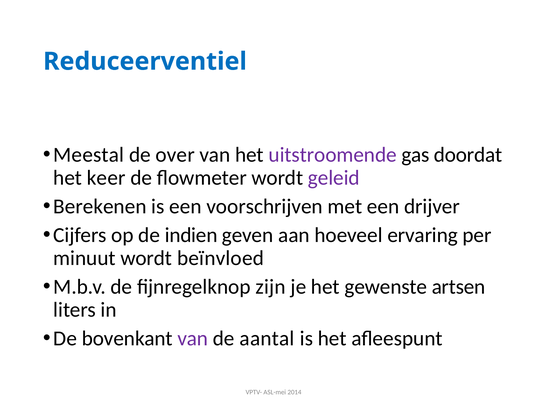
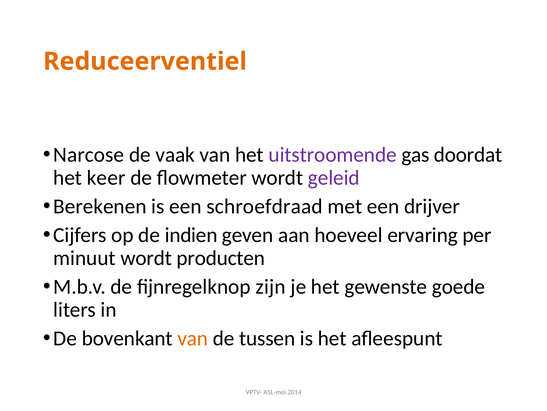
Reduceerventiel colour: blue -> orange (145, 61)
Meestal: Meestal -> Narcose (89, 154)
over: over -> vaak (175, 154)
voorschrijven: voorschrijven -> schroefdraad (264, 206)
beïnvloed: beïnvloed -> producten (221, 258)
artsen: artsen -> goede (458, 286)
van colour: purple -> orange (193, 338)
aantal: aantal -> tussen (267, 338)
